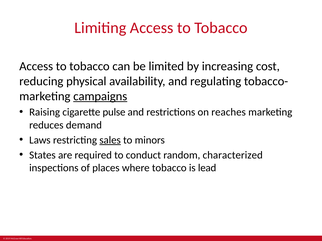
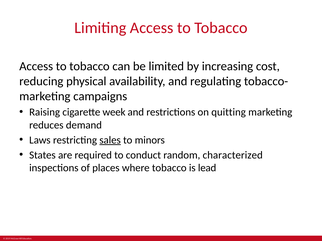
campaigns underline: present -> none (100, 96)
pulse: pulse -> week (114, 112)
reaches: reaches -> quitting (229, 112)
